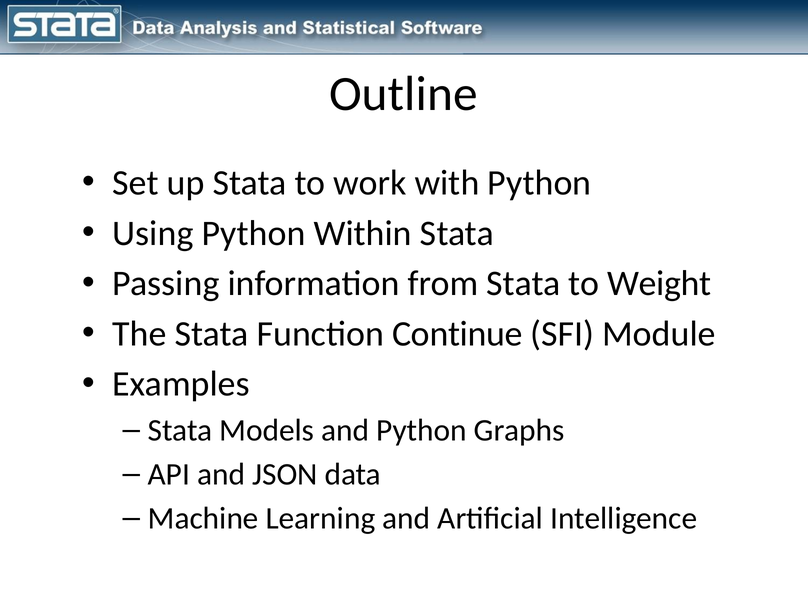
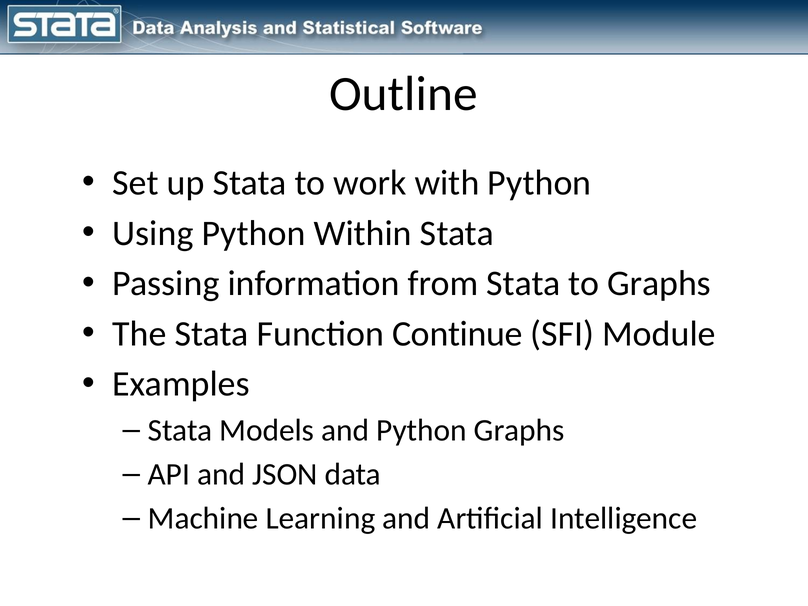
to Weight: Weight -> Graphs (659, 284)
